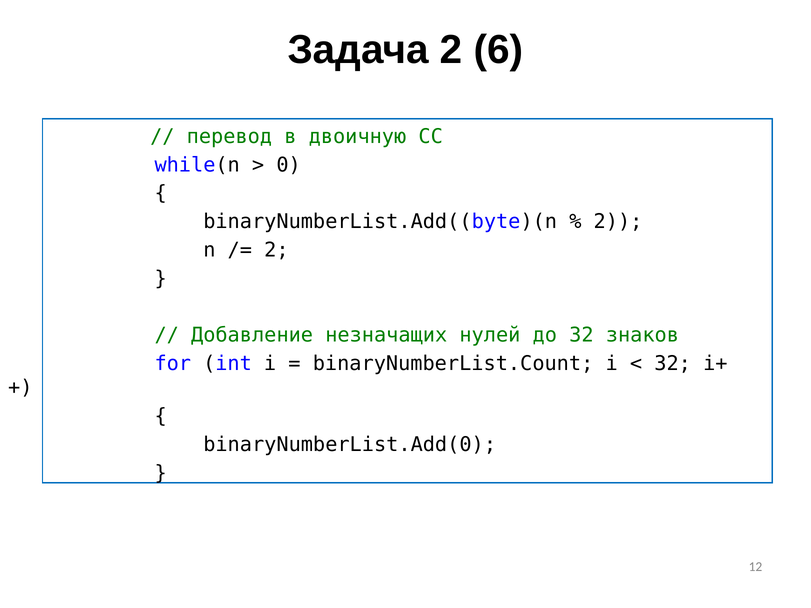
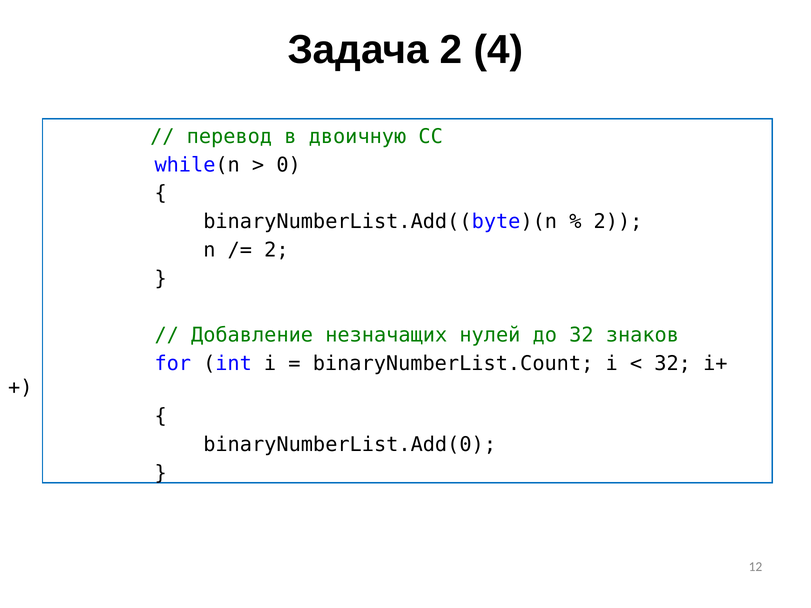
6: 6 -> 4 (499, 50)
